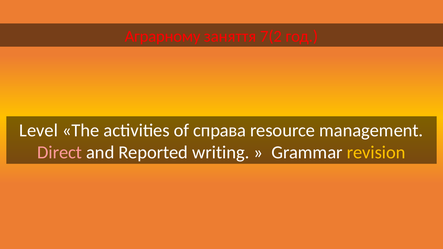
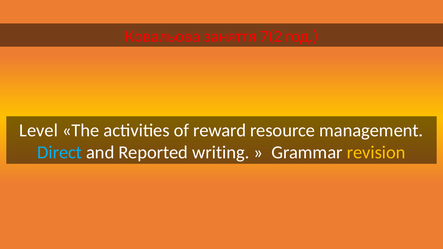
Аграрному: Аграрному -> Ковальова (162, 36)
справа: справа -> reward (220, 130)
Direct colour: pink -> light blue (60, 153)
